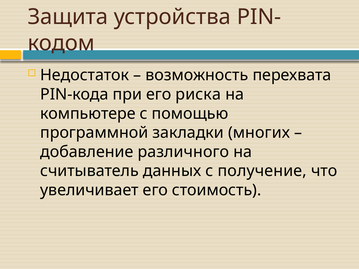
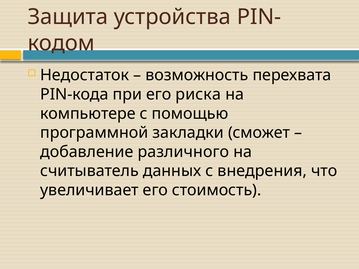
многих: многих -> сможет (259, 133)
получение: получение -> внедрения (262, 171)
